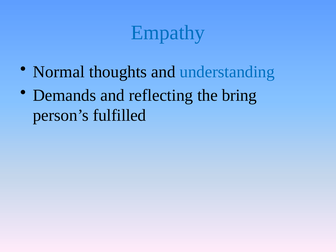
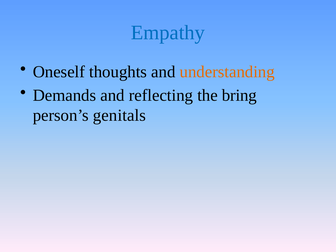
Normal: Normal -> Oneself (59, 72)
understanding colour: blue -> orange (227, 72)
fulfilled: fulfilled -> genitals (119, 115)
